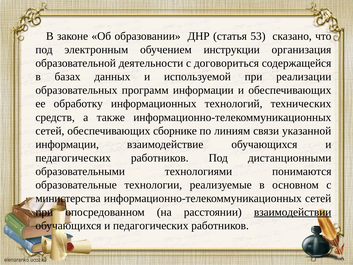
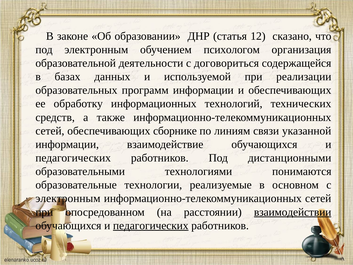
53: 53 -> 12 (258, 36)
инструкции: инструкции -> психологом (232, 50)
министерства: министерства -> электронным (68, 198)
педагогических underline: none -> present (151, 225)
